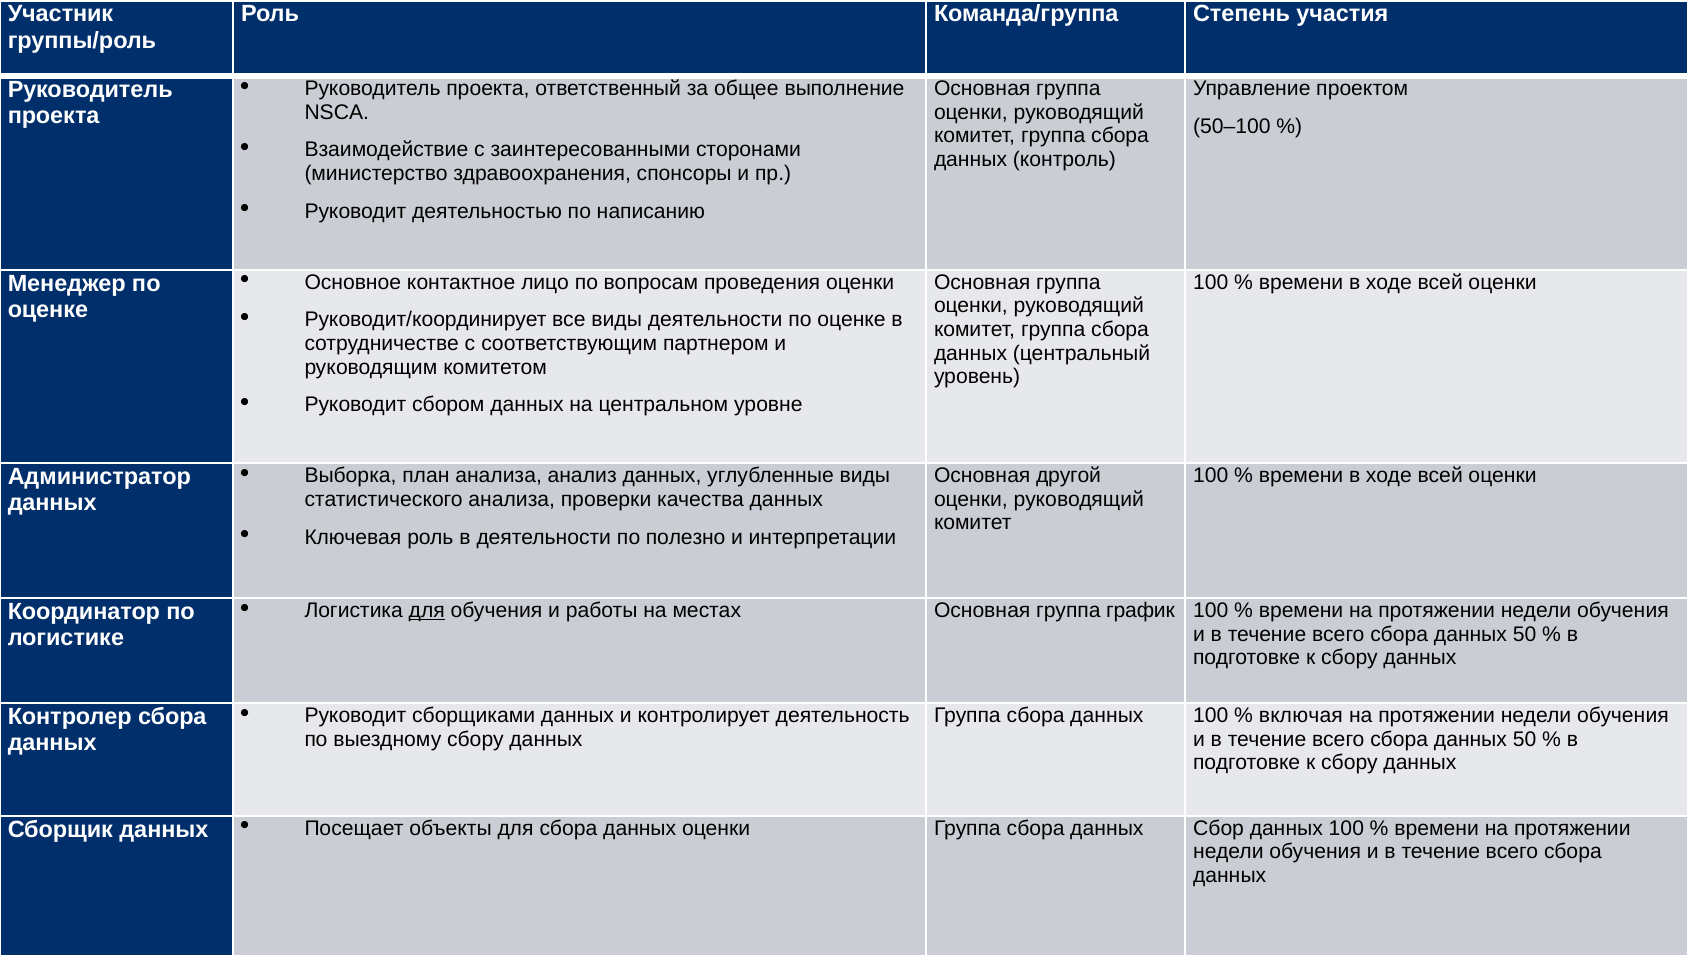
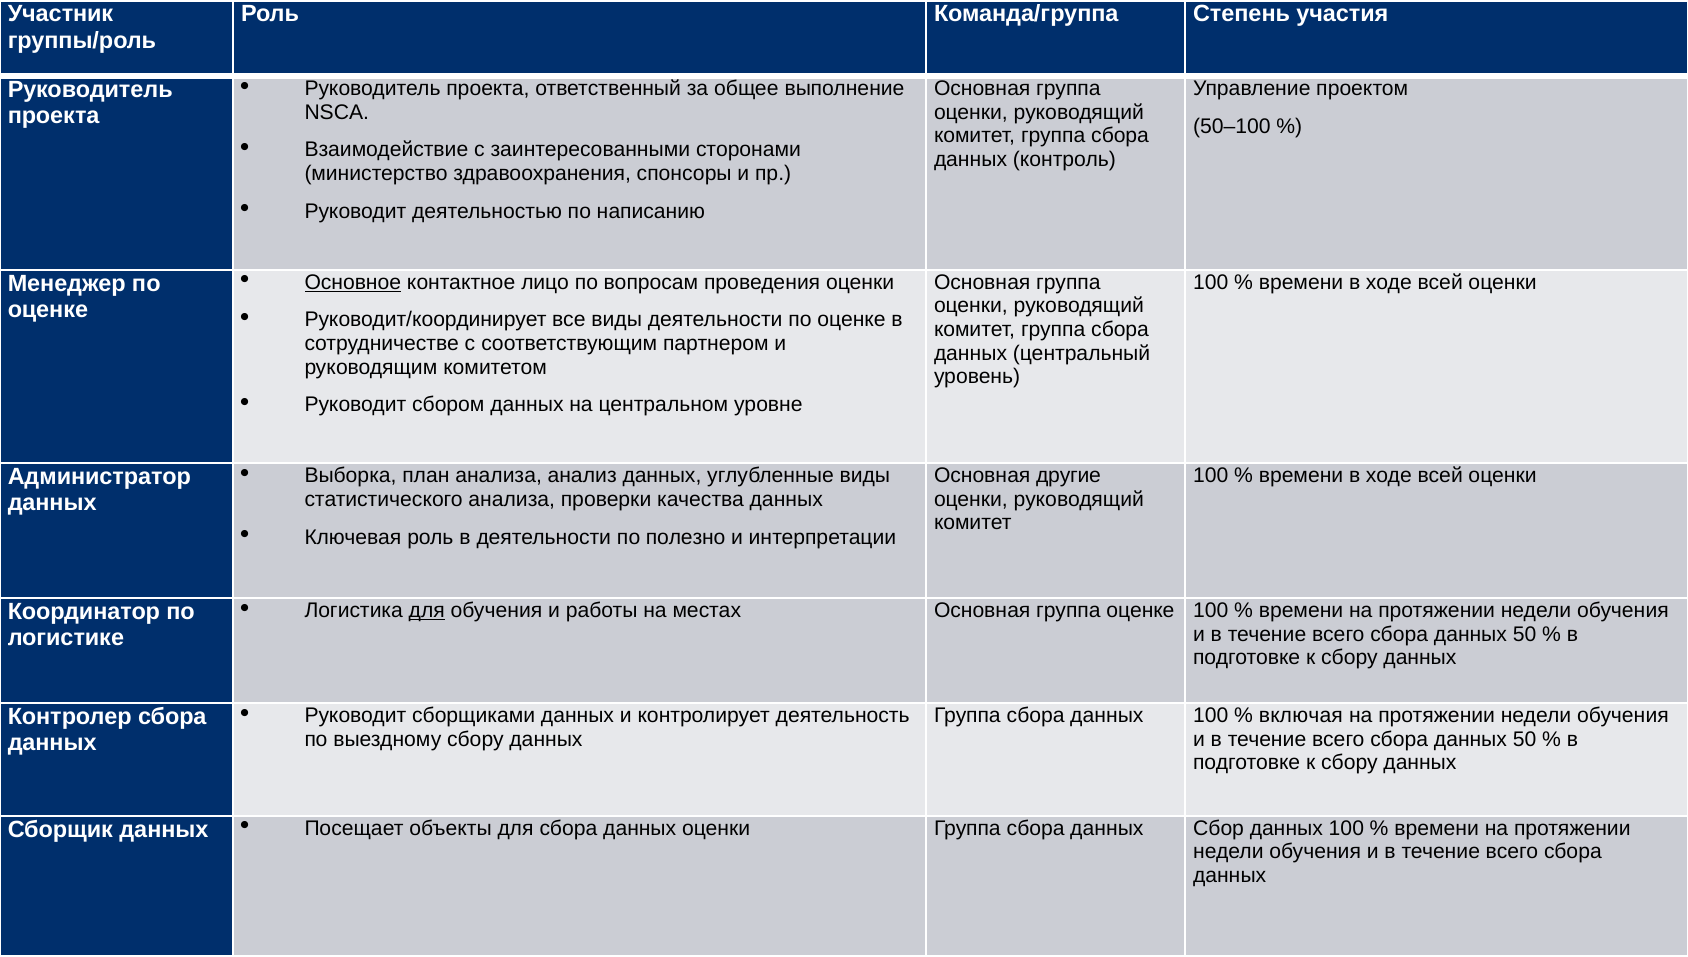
Основное underline: none -> present (353, 282)
другой: другой -> другие (1069, 476)
группа график: график -> оценке (1140, 611)
